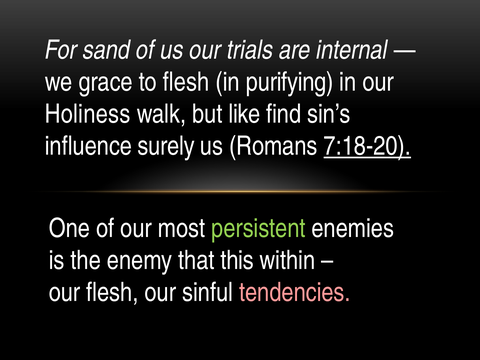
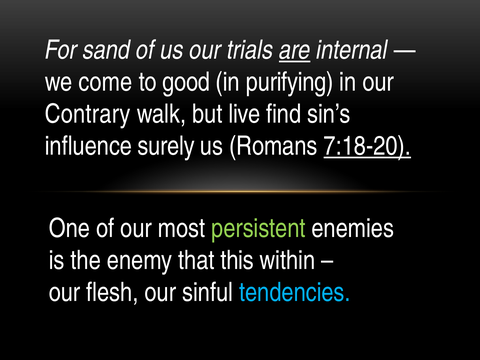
are underline: none -> present (295, 50)
grace: grace -> come (105, 82)
to flesh: flesh -> good (186, 82)
Holiness: Holiness -> Contrary (88, 114)
like: like -> live (244, 114)
tendencies colour: pink -> light blue (295, 292)
